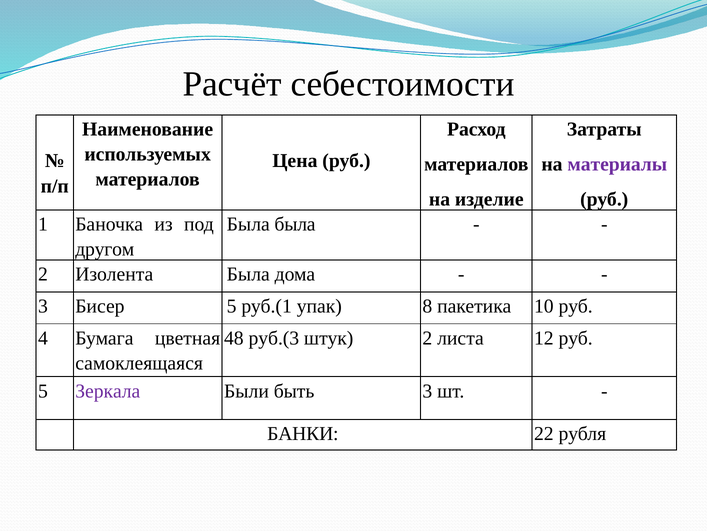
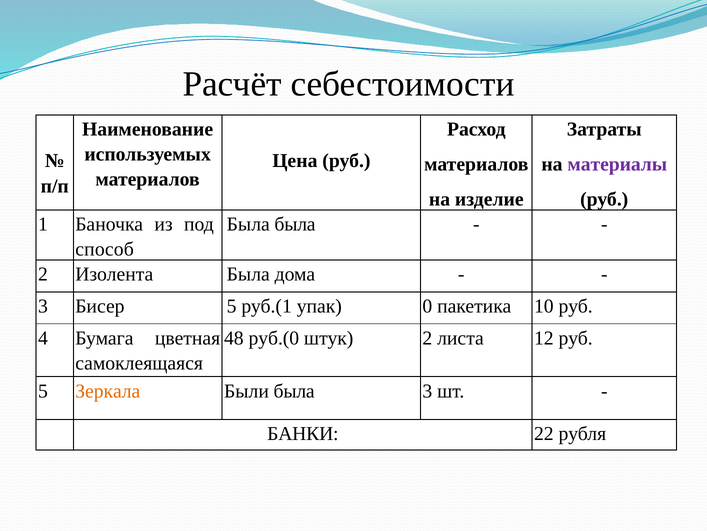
другом: другом -> способ (105, 249)
8: 8 -> 0 (427, 306)
руб.(3: руб.(3 -> руб.(0 (274, 338)
Зеркала colour: purple -> orange (108, 390)
Были быть: быть -> была (294, 390)
